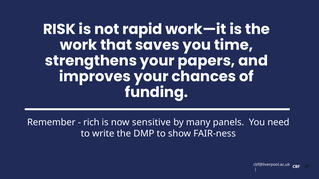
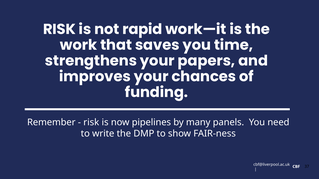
rich: rich -> risk (91, 123)
sensitive: sensitive -> pipelines (151, 123)
